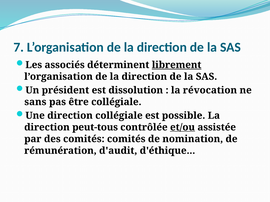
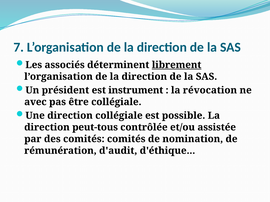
dissolution: dissolution -> instrument (136, 90)
sans: sans -> avec (35, 102)
et/ou underline: present -> none (183, 128)
